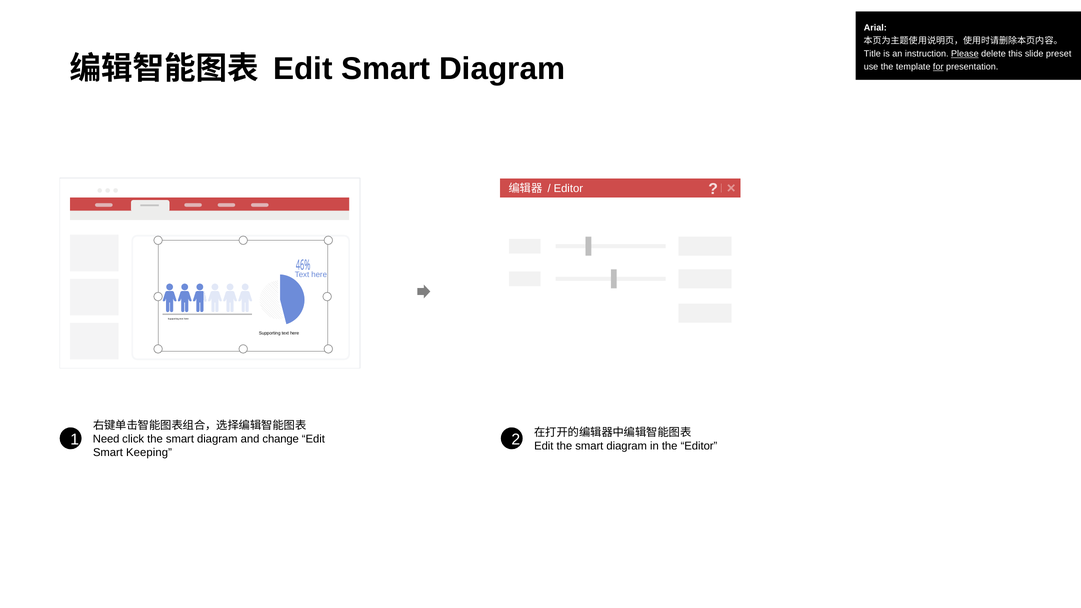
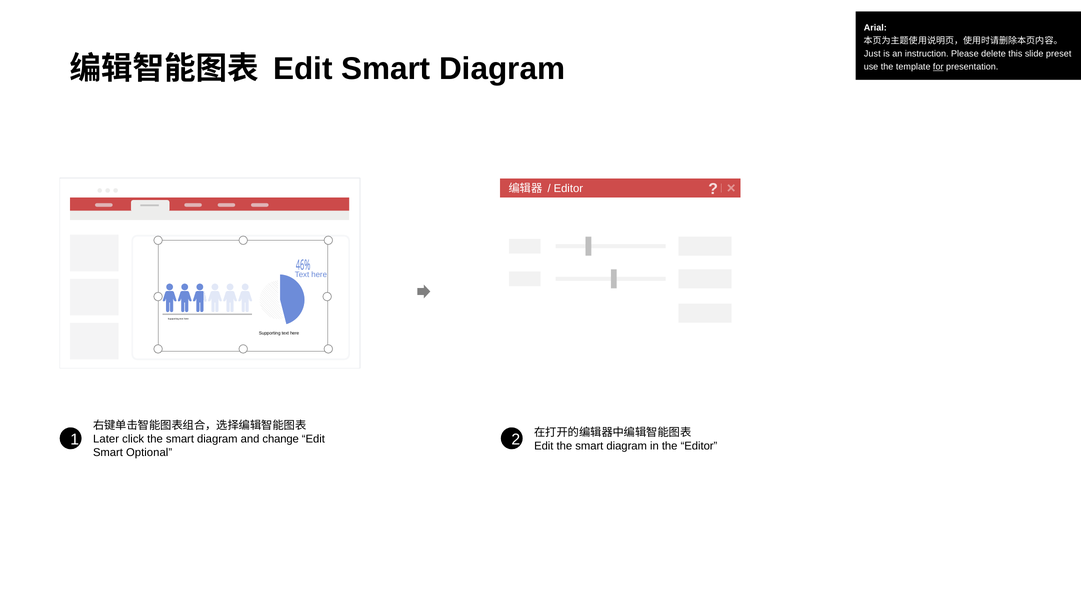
Title: Title -> Just (872, 54)
Please underline: present -> none (965, 54)
Need: Need -> Later (106, 439)
Keeping: Keeping -> Optional (149, 453)
